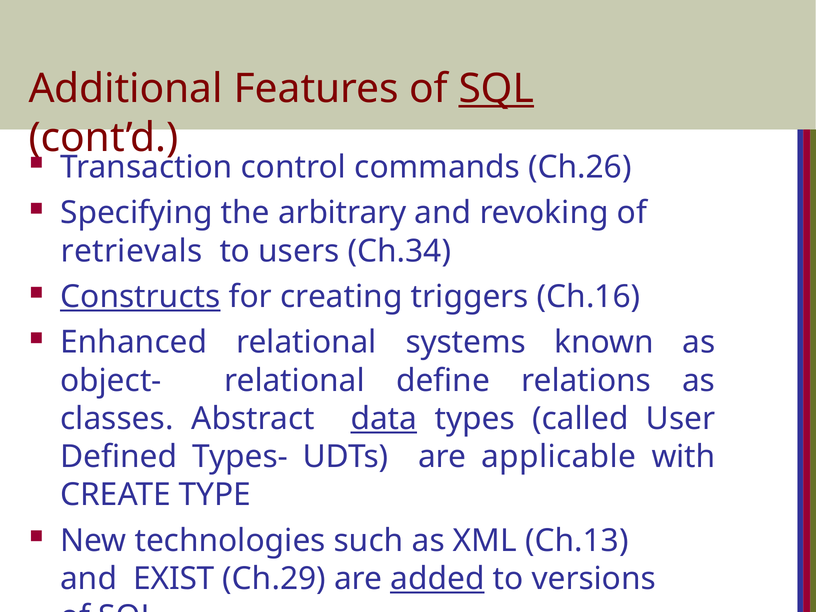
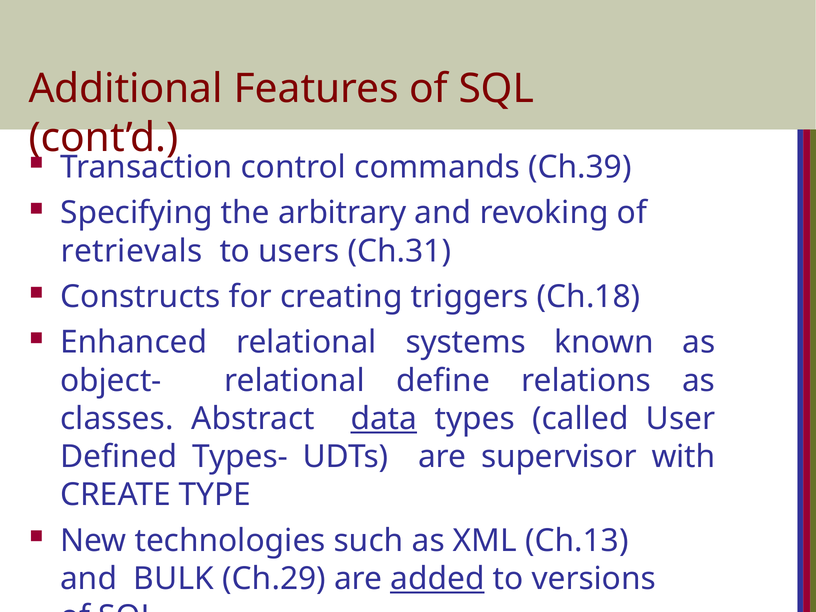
SQL underline: present -> none (496, 89)
Ch.26: Ch.26 -> Ch.39 (580, 167)
Ch.34: Ch.34 -> Ch.31 (399, 251)
Constructs underline: present -> none (140, 297)
Ch.16: Ch.16 -> Ch.18 (589, 297)
applicable: applicable -> supervisor (559, 457)
EXIST: EXIST -> BULK (174, 579)
